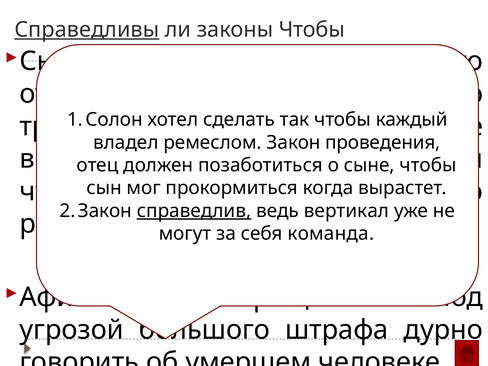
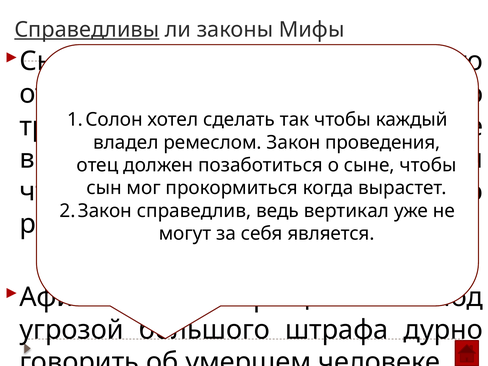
законы Чтобы: Чтобы -> Мифы (312, 30)
справедлив underline: present -> none (194, 211)
команда: команда -> является (331, 234)
